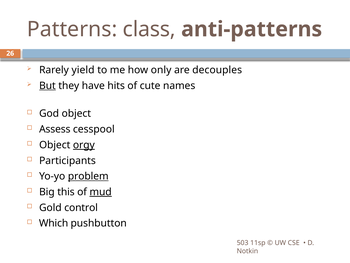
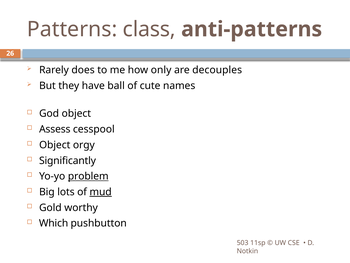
yield: yield -> does (83, 70)
But underline: present -> none (47, 85)
hits: hits -> ball (116, 85)
orgy underline: present -> none (84, 145)
Participants: Participants -> Significantly (68, 160)
this: this -> lots (66, 192)
control: control -> worthy (81, 207)
